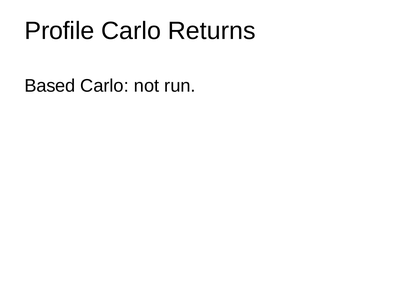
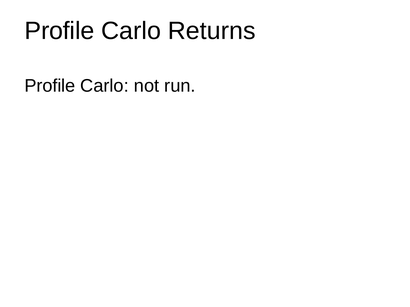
Based: Based -> Profile (50, 86)
